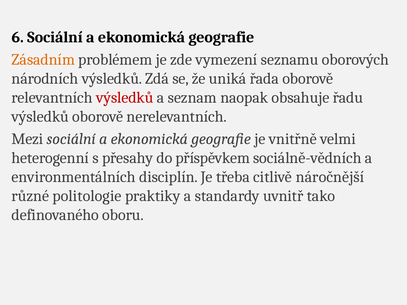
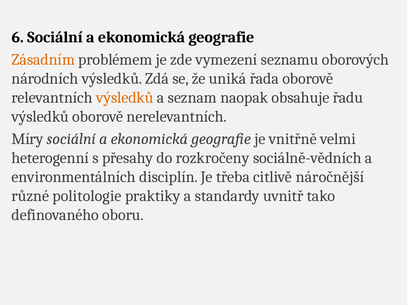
výsledků colour: red -> orange (125, 98)
Mezi: Mezi -> Míry (27, 139)
příspěvkem: příspěvkem -> rozkročeny (213, 158)
